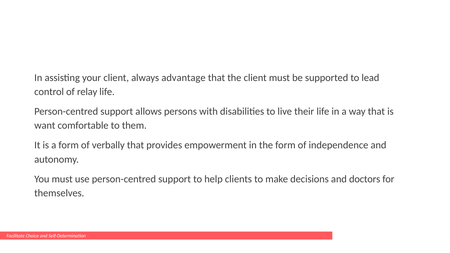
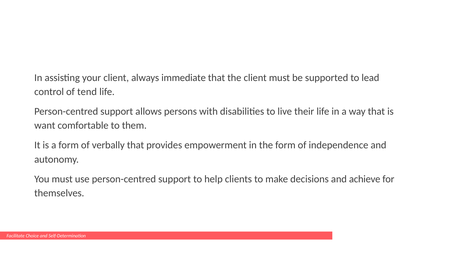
advantage: advantage -> immediate (184, 78)
relay: relay -> tend (87, 92)
doctors: doctors -> achieve (365, 179)
